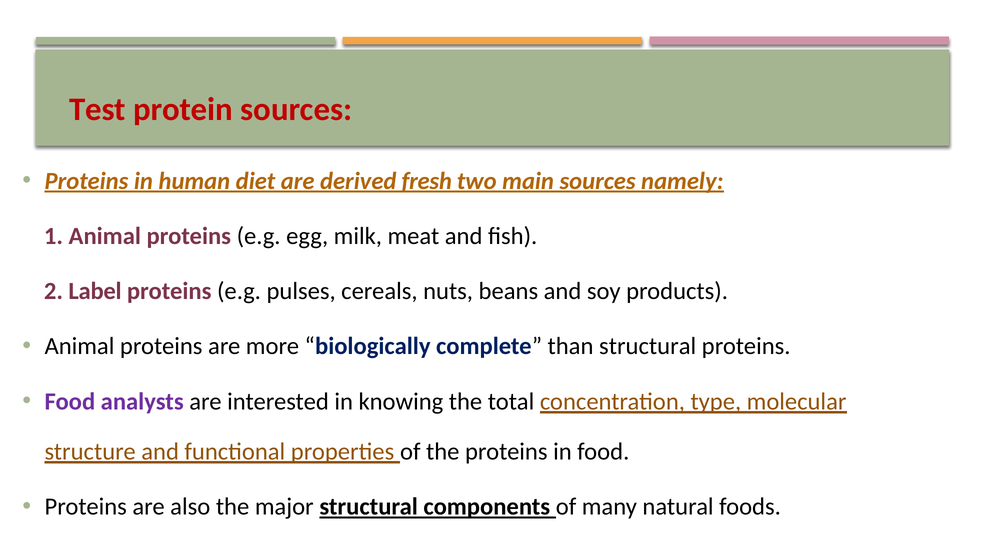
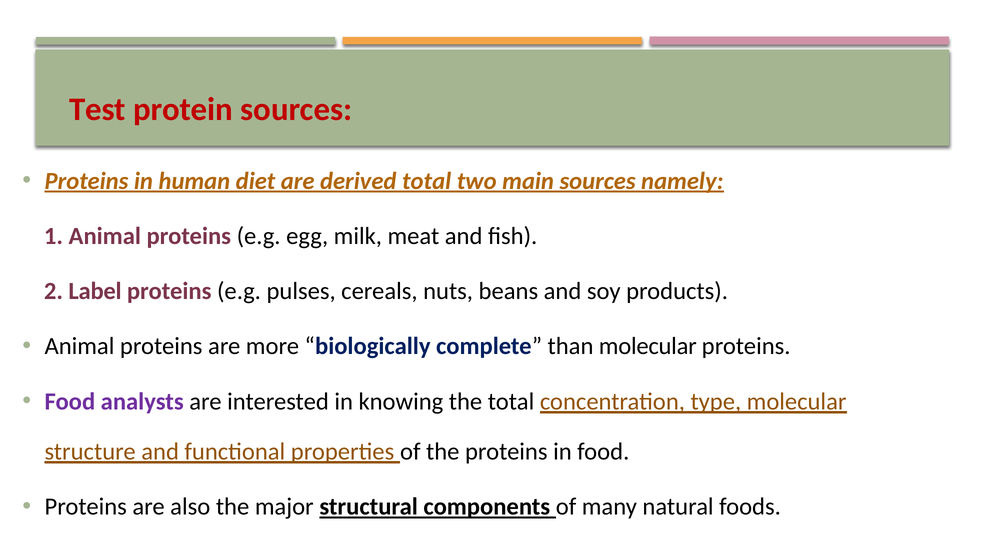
derived fresh: fresh -> total (427, 181)
than structural: structural -> molecular (648, 346)
